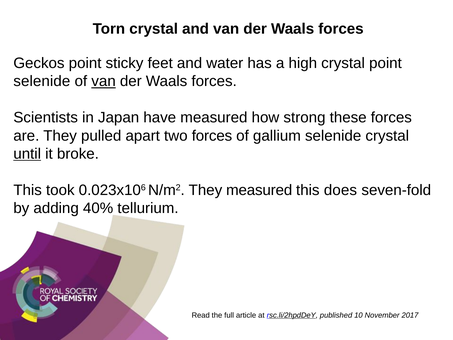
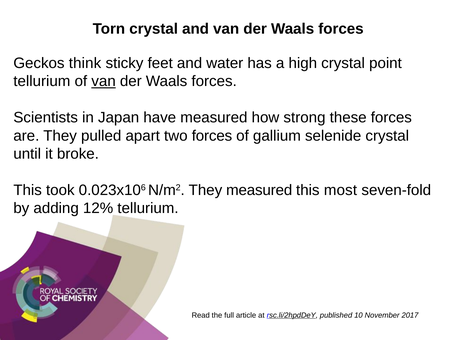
Geckos point: point -> think (85, 63)
selenide: selenide -> tellurium (42, 81)
until underline: present -> none (27, 154)
does: does -> most (340, 190)
40%: 40% -> 12% (98, 208)
